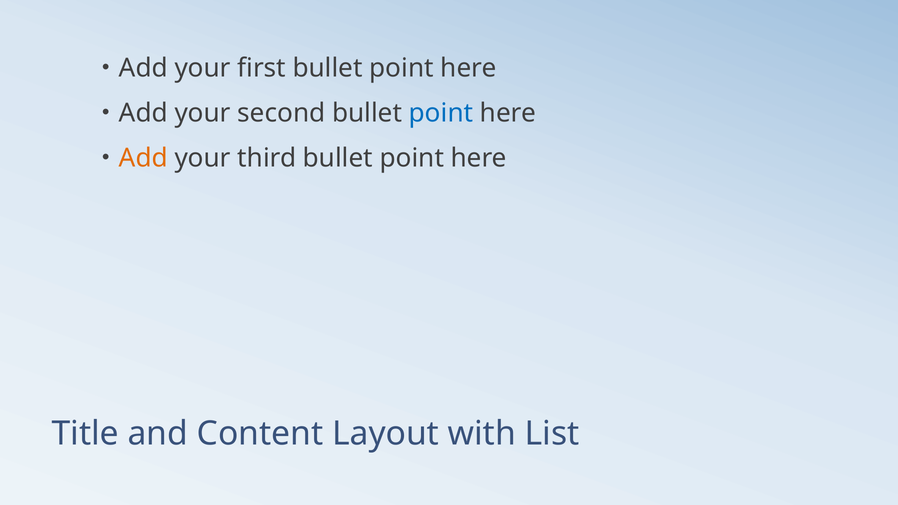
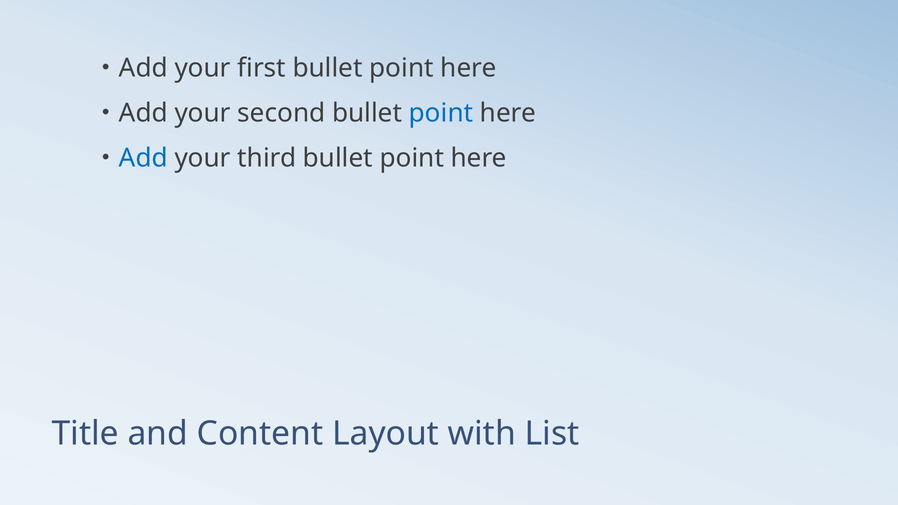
Add colour: orange -> blue (143, 158)
